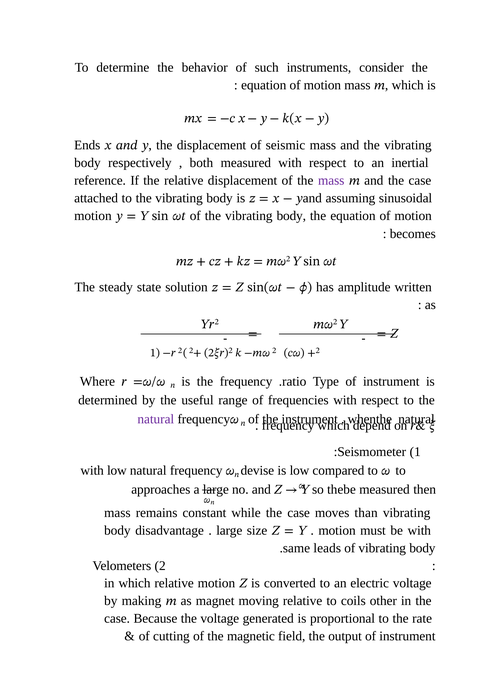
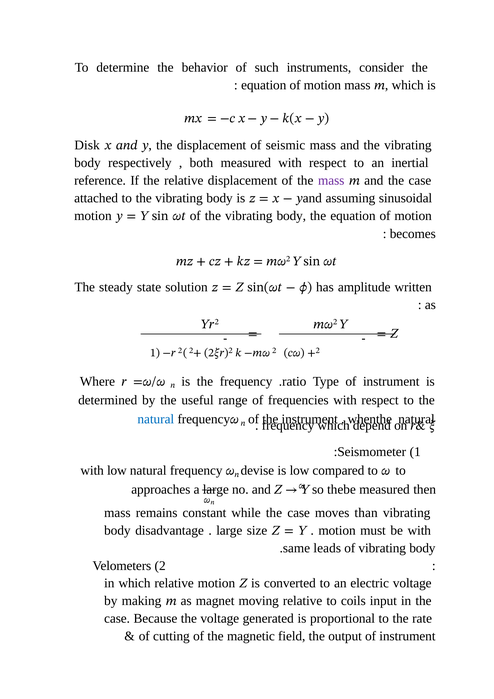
Ends: Ends -> Disk (87, 145)
natural colour: purple -> blue (156, 419)
other: other -> input (383, 601)
